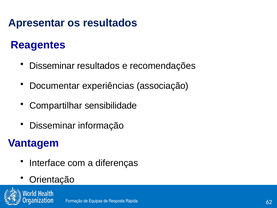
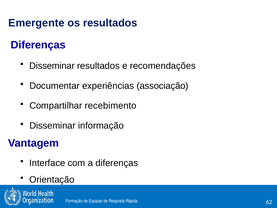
Apresentar: Apresentar -> Emergente (36, 23)
Reagentes: Reagentes -> Diferenças (38, 45)
sensibilidade: sensibilidade -> recebimento (111, 106)
